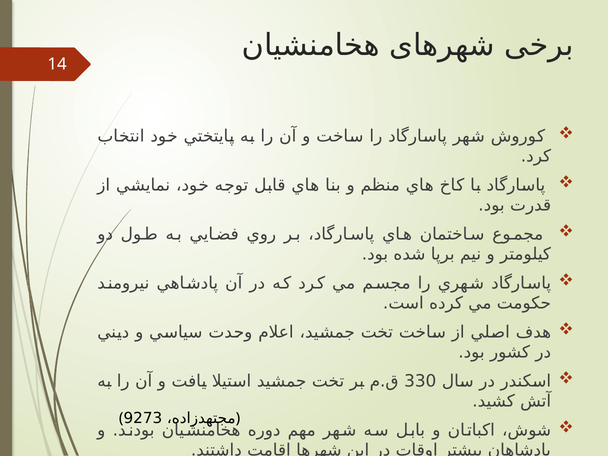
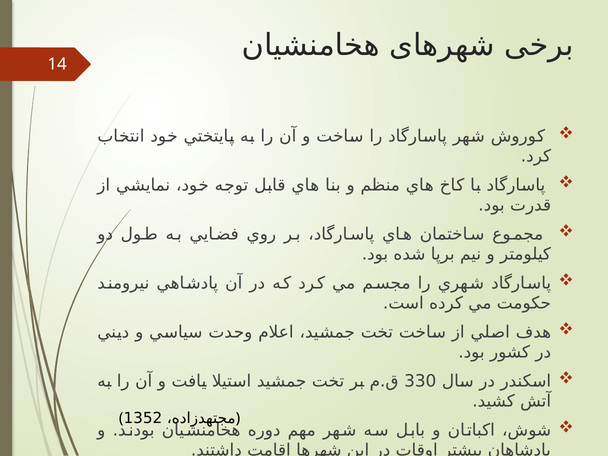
9273: 9273 -> 1352 (143, 418)
